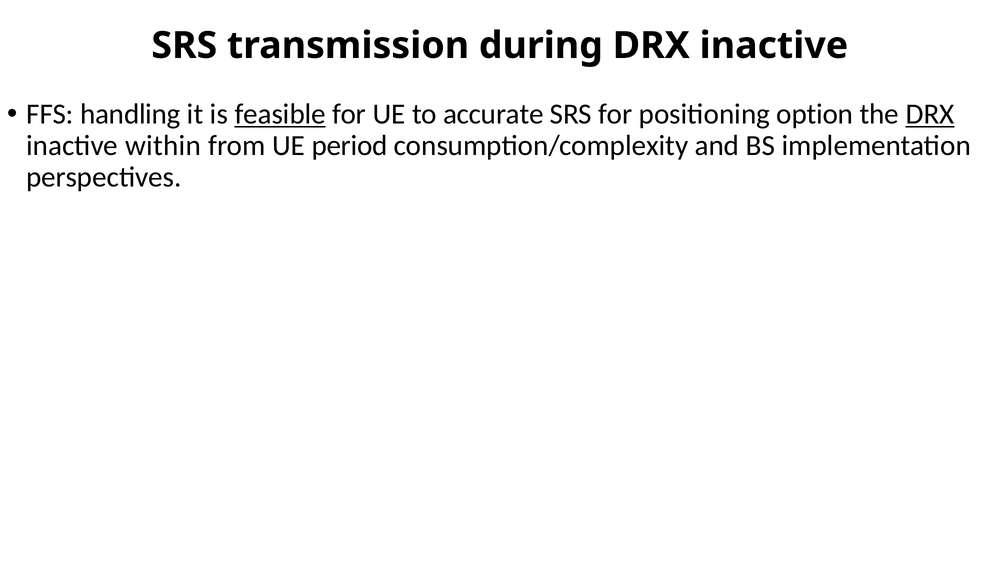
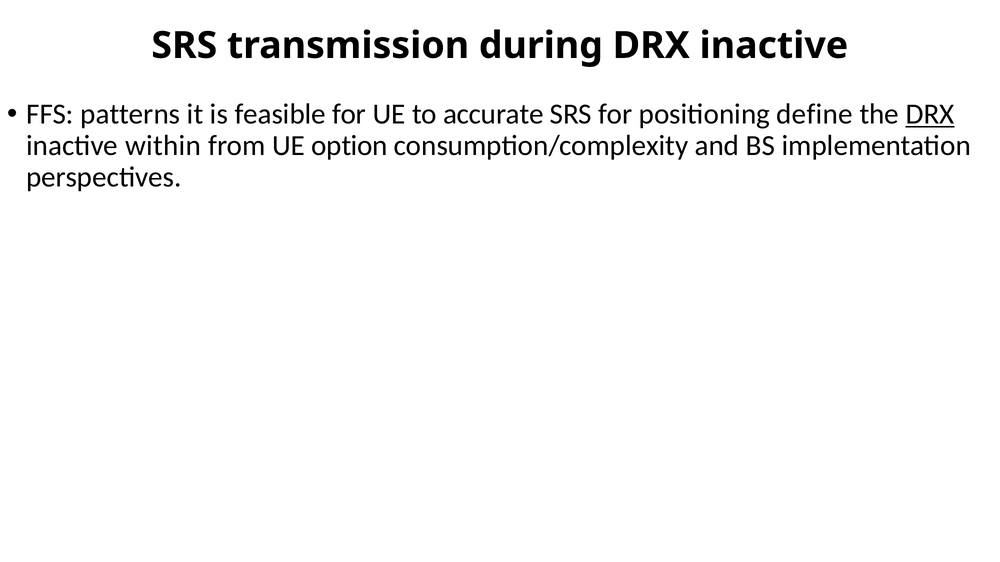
handling: handling -> patterns (130, 114)
feasible underline: present -> none (280, 114)
option: option -> define (815, 114)
period: period -> option (350, 146)
